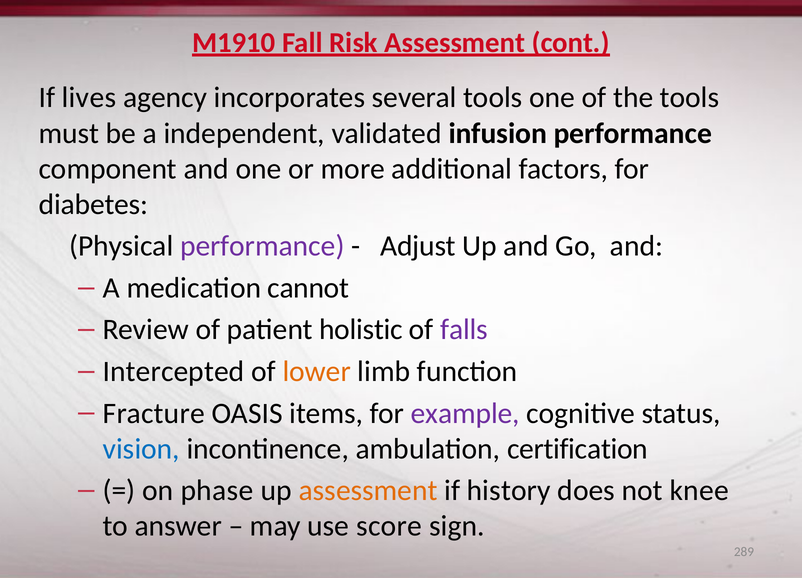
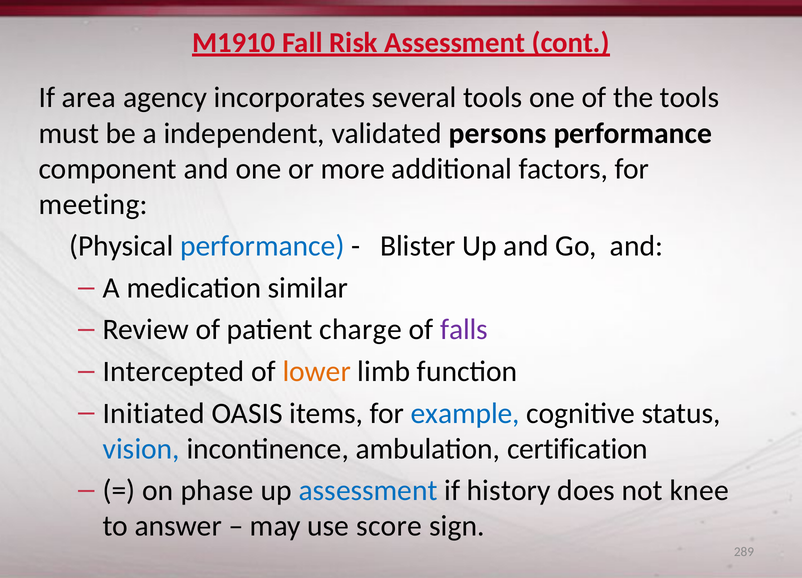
lives: lives -> area (89, 98)
infusion: infusion -> persons (498, 133)
diabetes: diabetes -> meeting (93, 204)
performance colour: purple -> blue (262, 246)
Adjust: Adjust -> Blister (418, 246)
cannot: cannot -> similar (308, 288)
holistic: holistic -> charge (361, 329)
Fracture: Fracture -> Initiated (154, 413)
example colour: purple -> blue (465, 413)
assessment colour: orange -> blue (368, 490)
